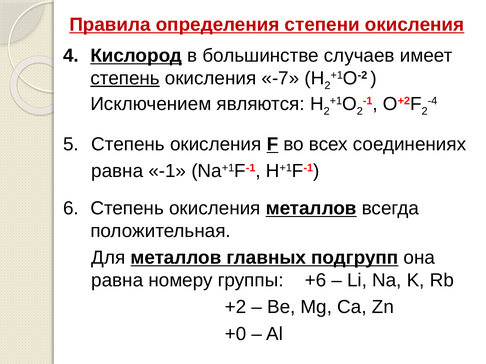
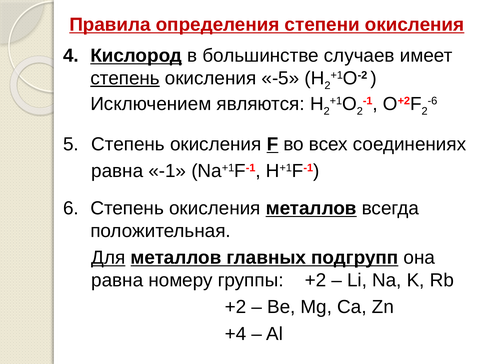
-7: -7 -> -5 (280, 78)
-4: -4 -> -6 (432, 101)
Для underline: none -> present (108, 258)
группы +6: +6 -> +2 (315, 281)
+0: +0 -> +4 (235, 334)
